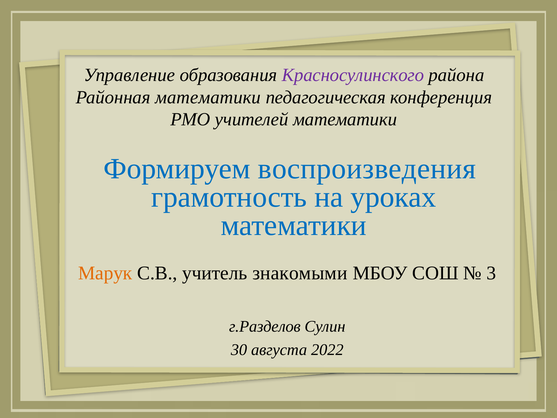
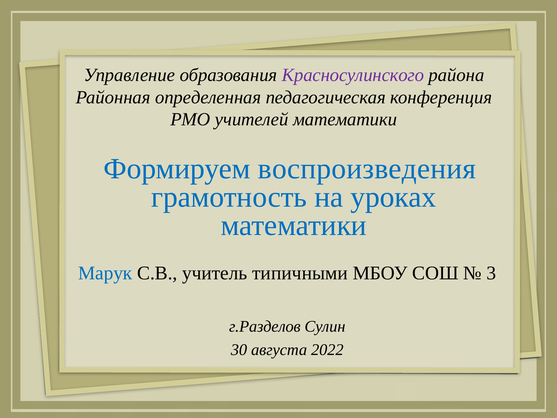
Районная математики: математики -> определенная (208, 97)
Марук colour: orange -> blue (105, 273)
знакомыми: знакомыми -> типичными (300, 273)
